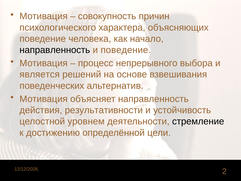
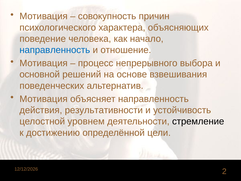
направленность colour: black -> blue (55, 50)
и поведение: поведение -> отношение (126, 50)
является: является -> основной (40, 74)
